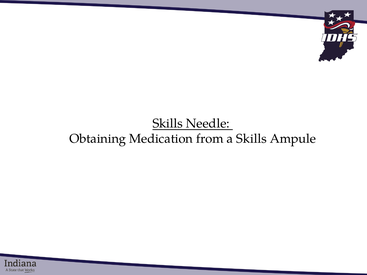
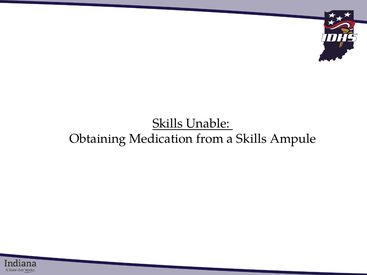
Needle: Needle -> Unable (208, 124)
